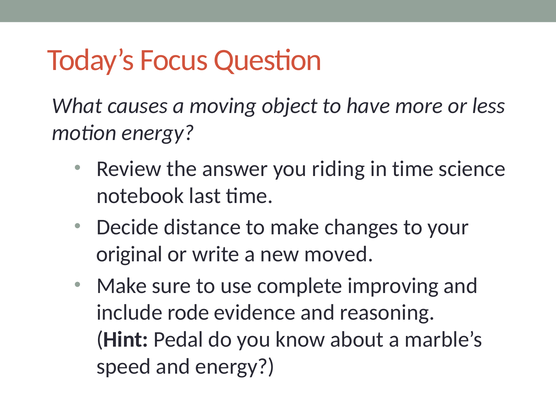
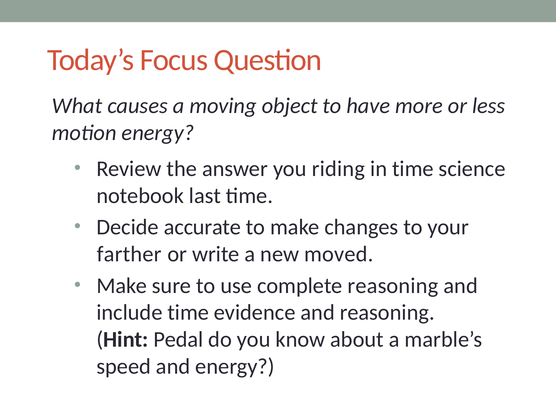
distance: distance -> accurate (202, 227)
original: original -> farther (129, 254)
complete improving: improving -> reasoning (393, 286)
include rode: rode -> time (188, 313)
